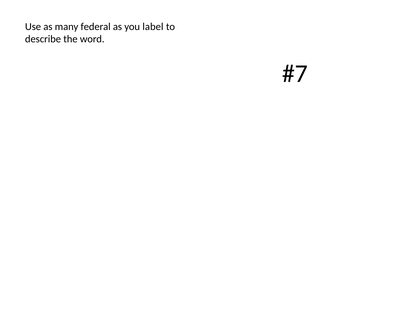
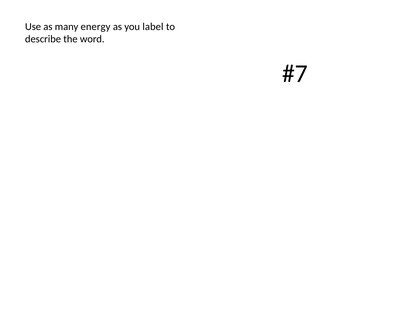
federal: federal -> energy (96, 27)
